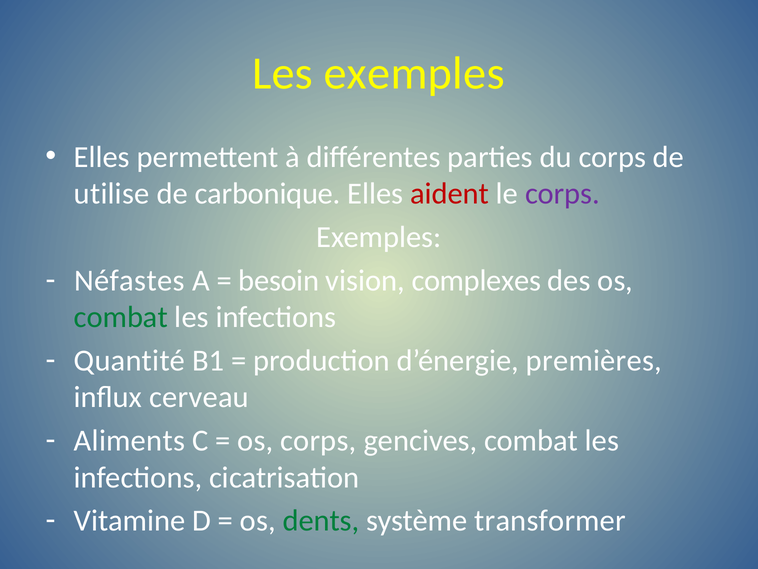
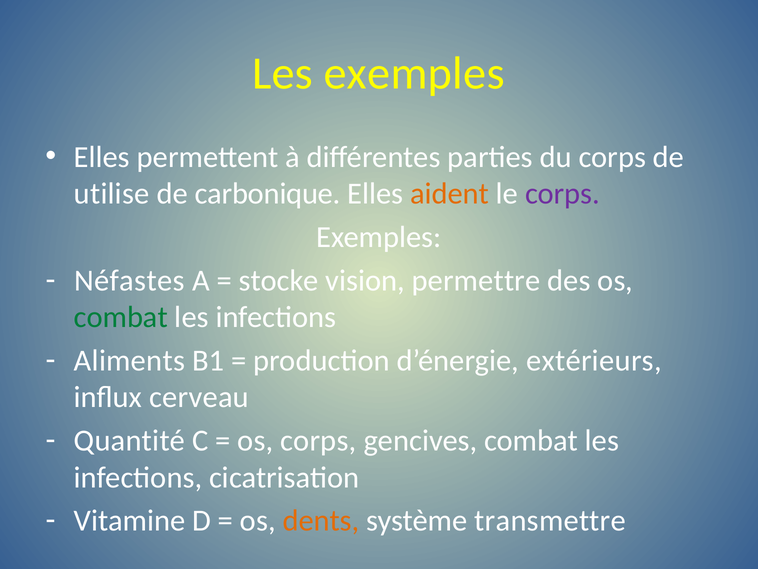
aident colour: red -> orange (450, 194)
besoin: besoin -> stocke (279, 280)
complexes: complexes -> permettre (476, 280)
Quantité: Quantité -> Aliments (129, 360)
premières: premières -> extérieurs (594, 360)
Aliments: Aliments -> Quantité (130, 440)
dents colour: green -> orange (321, 520)
transformer: transformer -> transmettre (550, 520)
